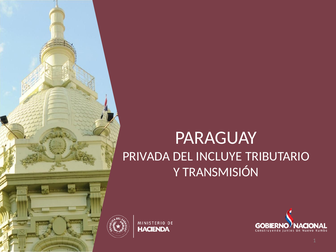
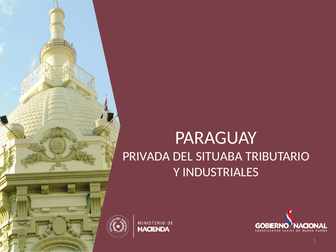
INCLUYE: INCLUYE -> SITUABA (219, 156)
TRANSMISIÓN: TRANSMISIÓN -> INDUSTRIALES (221, 172)
